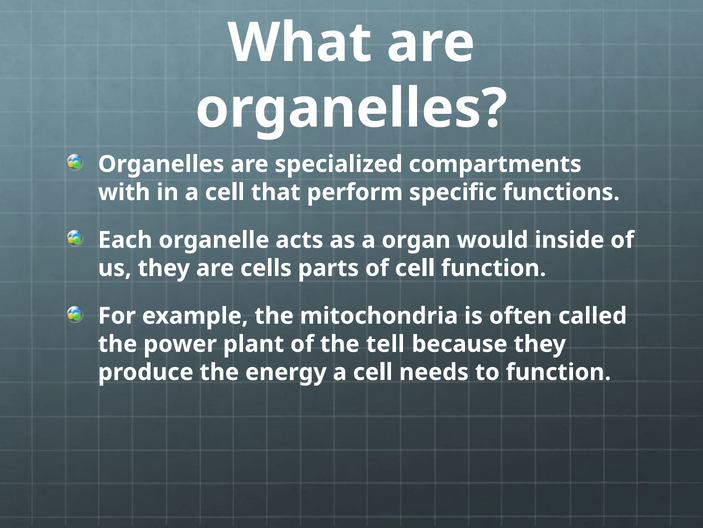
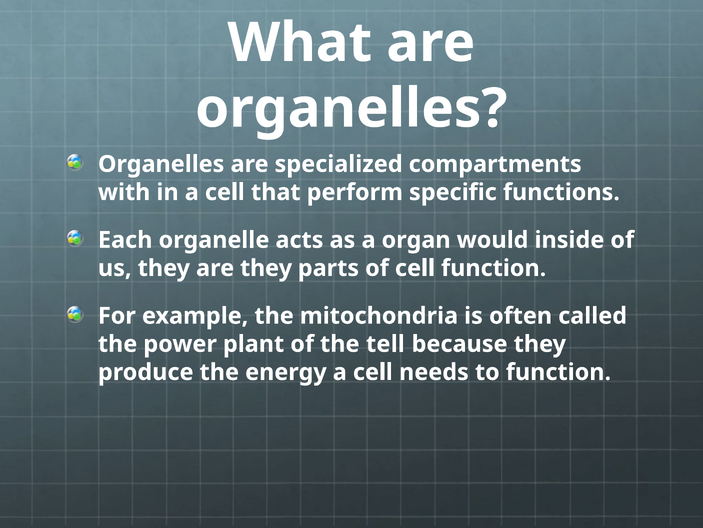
are cells: cells -> they (266, 268)
